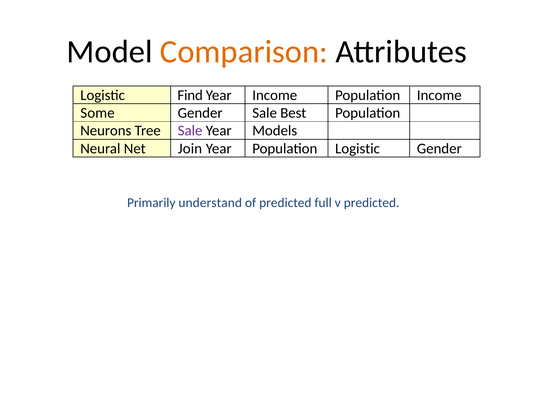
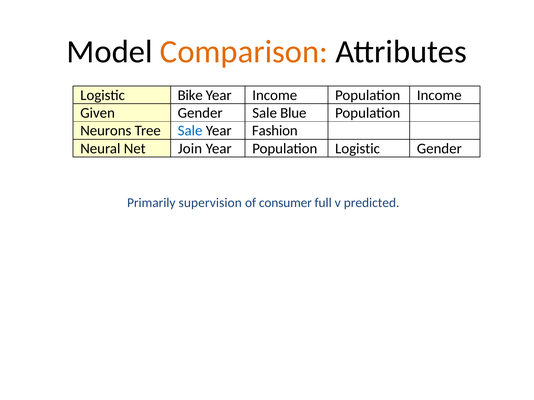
Find: Find -> Bike (190, 95)
Some: Some -> Given (98, 113)
Best: Best -> Blue (293, 113)
Sale colour: purple -> blue (190, 131)
Models: Models -> Fashion (275, 131)
understand: understand -> supervision (210, 203)
of predicted: predicted -> consumer (285, 203)
